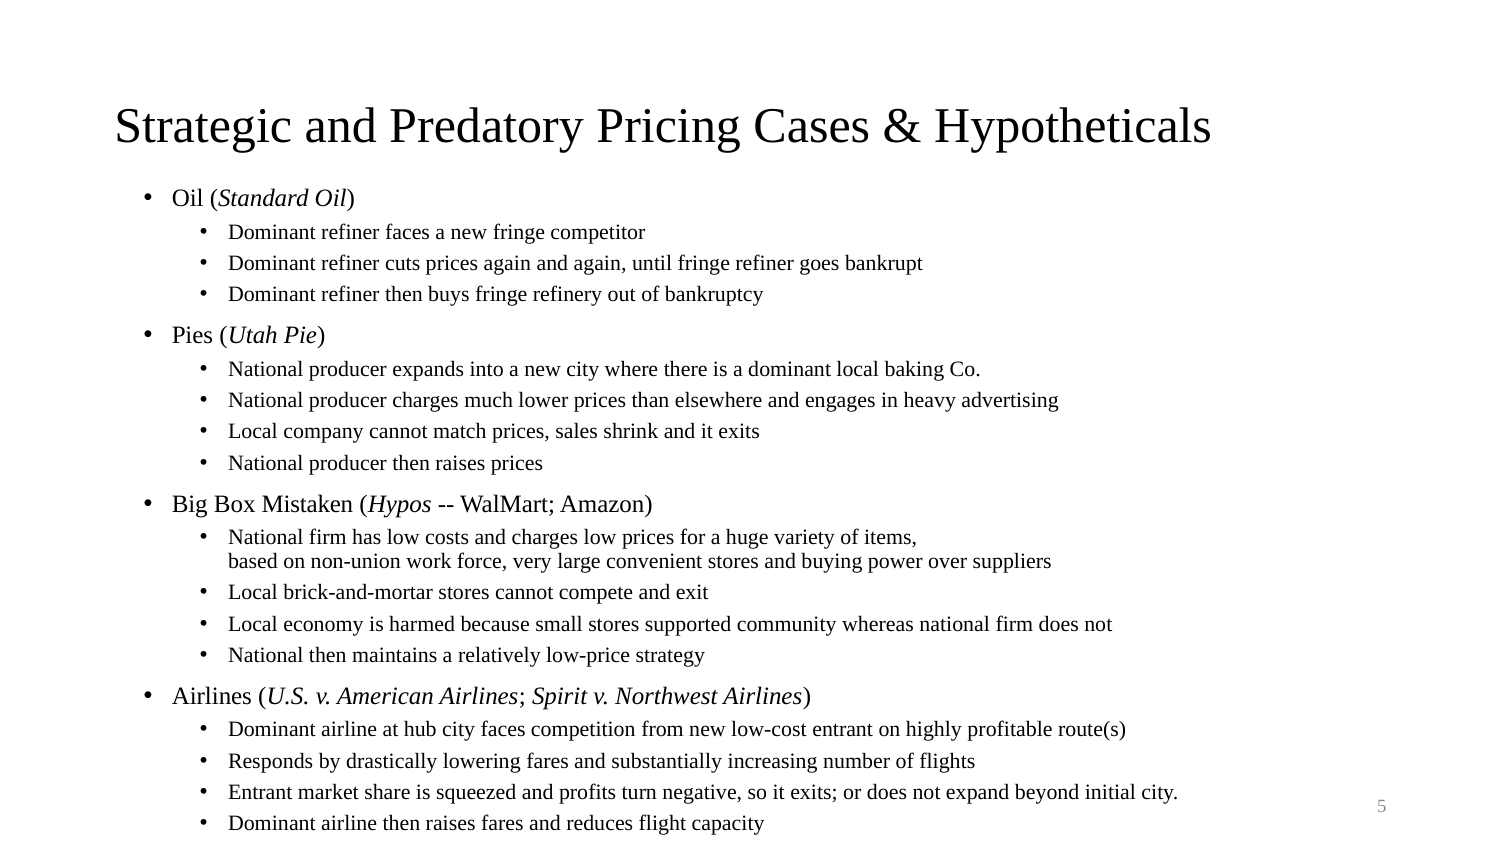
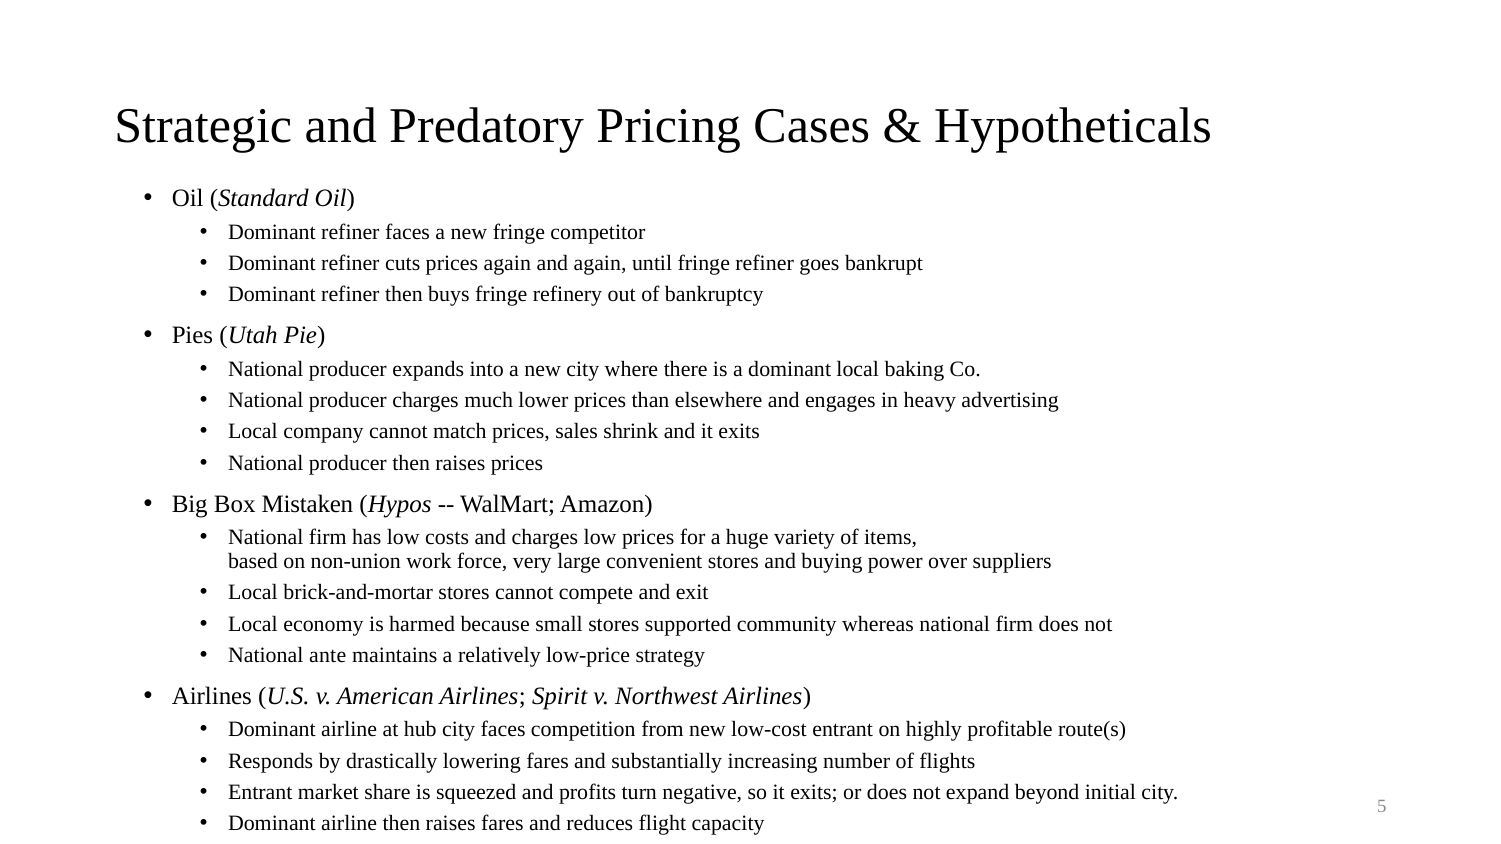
National then: then -> ante (328, 656)
